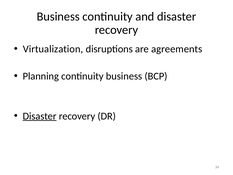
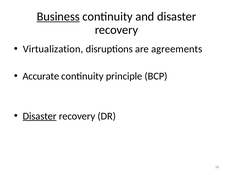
Business underline: none -> present (58, 17)
Planning: Planning -> Accurate (41, 76)
continuity business: business -> principle (124, 76)
